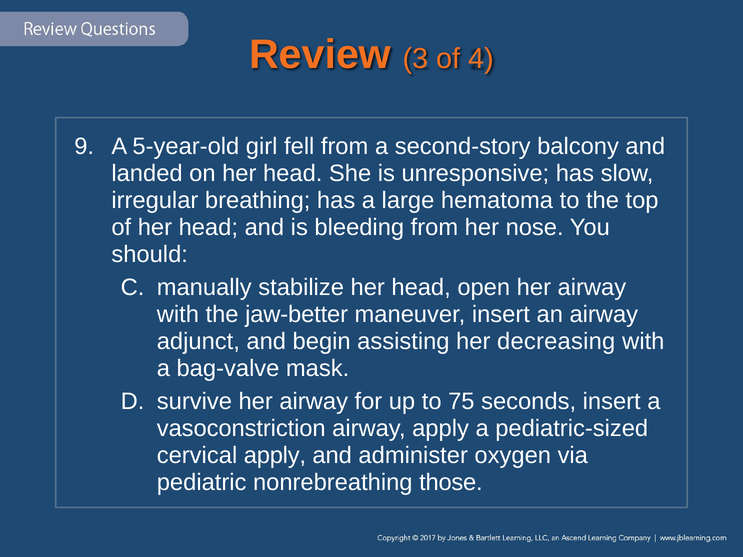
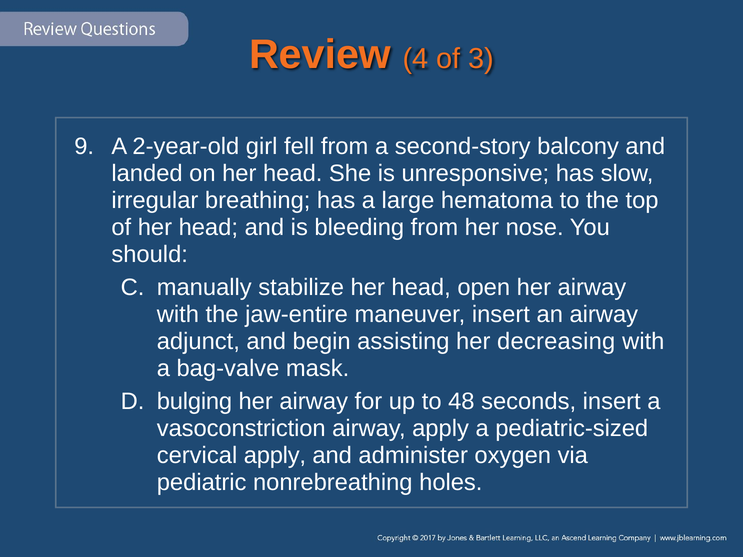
3: 3 -> 4 (415, 59)
4: 4 -> 3 (481, 59)
5-year-old: 5-year-old -> 2-year-old (186, 146)
jaw-better: jaw-better -> jaw-entire (297, 314)
survive: survive -> bulging (195, 401)
75: 75 -> 48 (461, 401)
those: those -> holes (451, 483)
